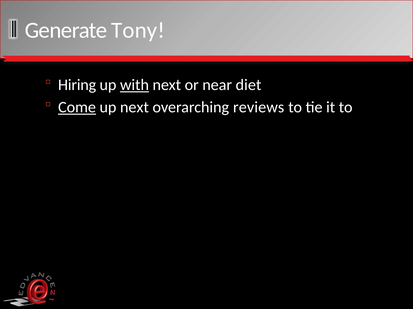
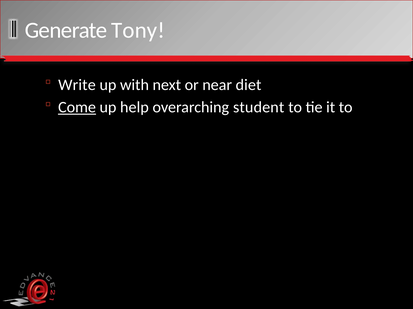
Hiring: Hiring -> Write (77, 85)
with underline: present -> none (134, 85)
up next: next -> help (134, 108)
reviews: reviews -> student (259, 108)
